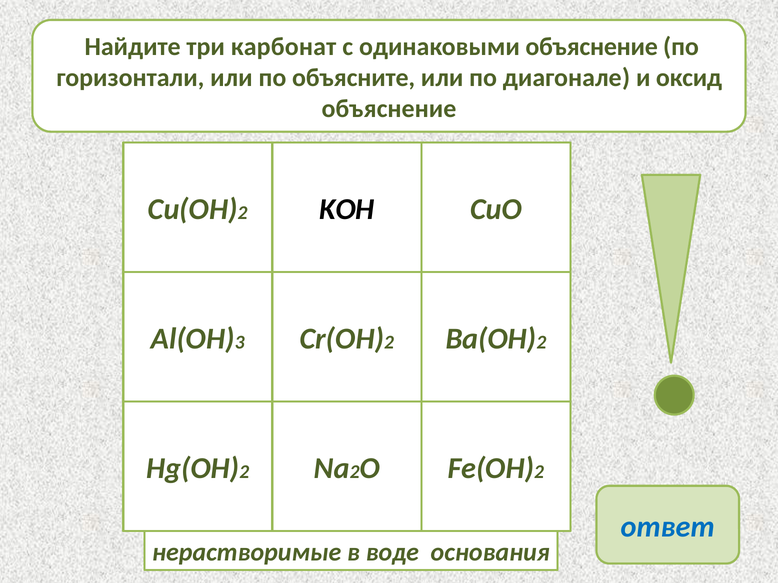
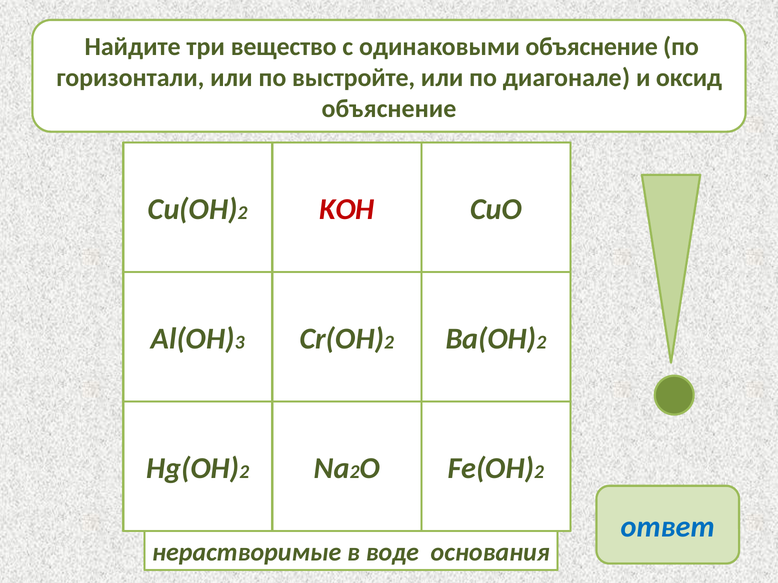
карбонат: карбонат -> вещество (284, 47)
объясните: объясните -> выстройте (354, 78)
KOH colour: black -> red (347, 210)
